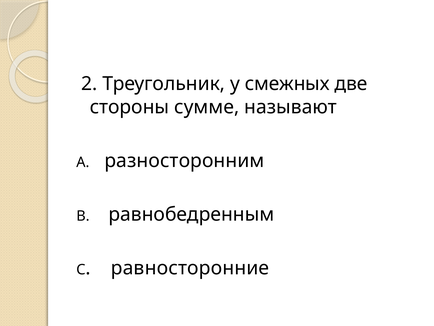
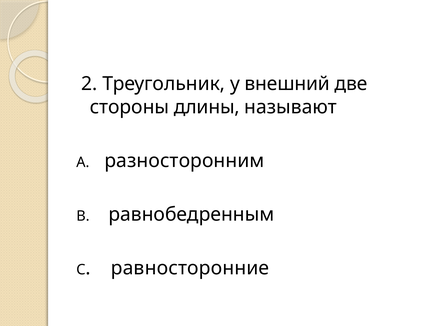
смежных: смежных -> внешний (287, 84)
сумме: сумме -> длины (207, 107)
